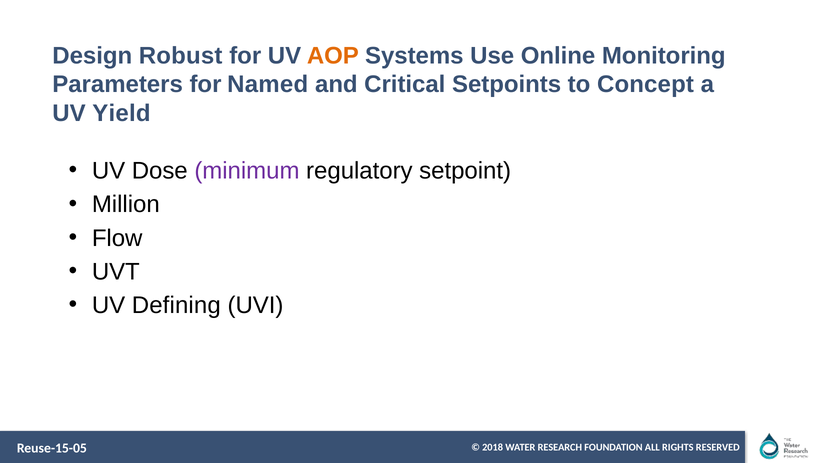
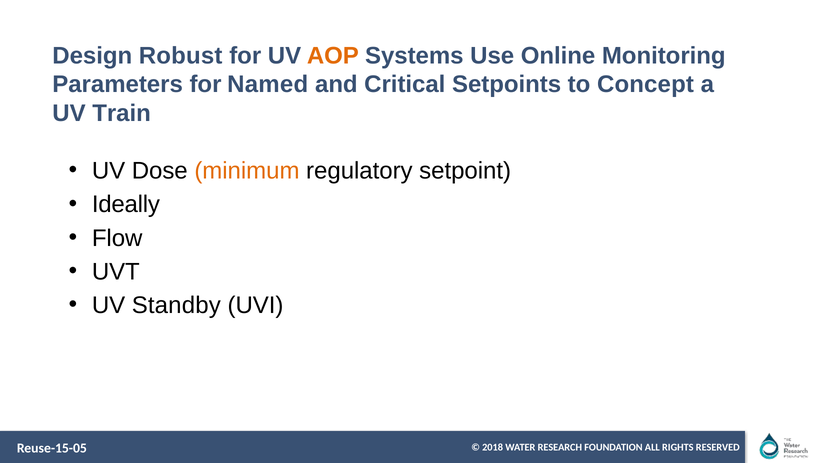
Yield: Yield -> Train (122, 113)
minimum colour: purple -> orange (247, 171)
Million: Million -> Ideally (126, 204)
Defining: Defining -> Standby (176, 305)
